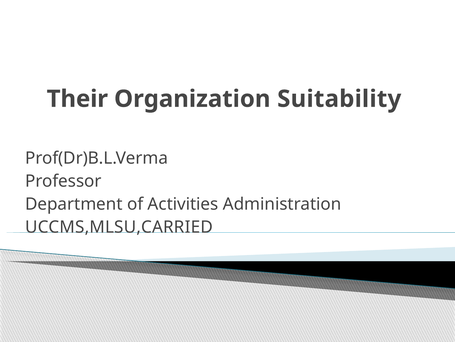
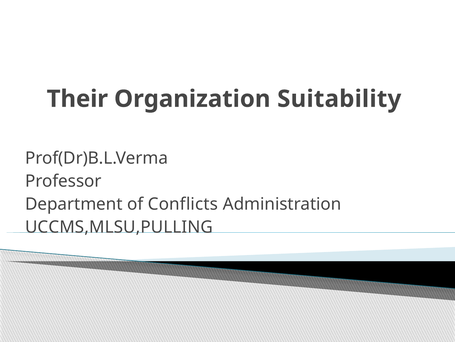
Activities: Activities -> Conflicts (183, 204)
UCCMS,MLSU,CARRIED: UCCMS,MLSU,CARRIED -> UCCMS,MLSU,PULLING (119, 227)
